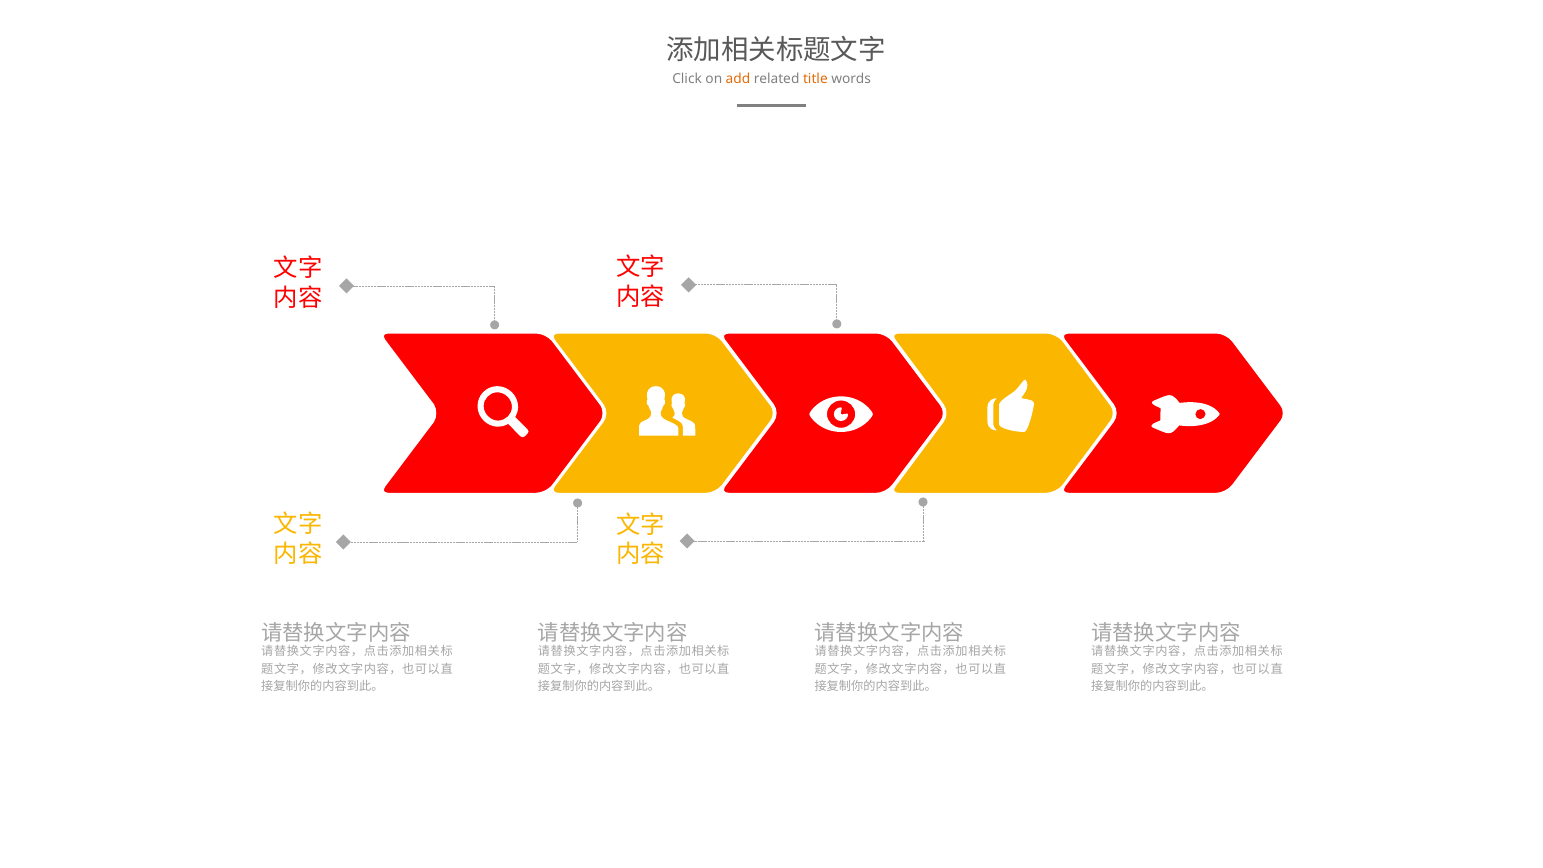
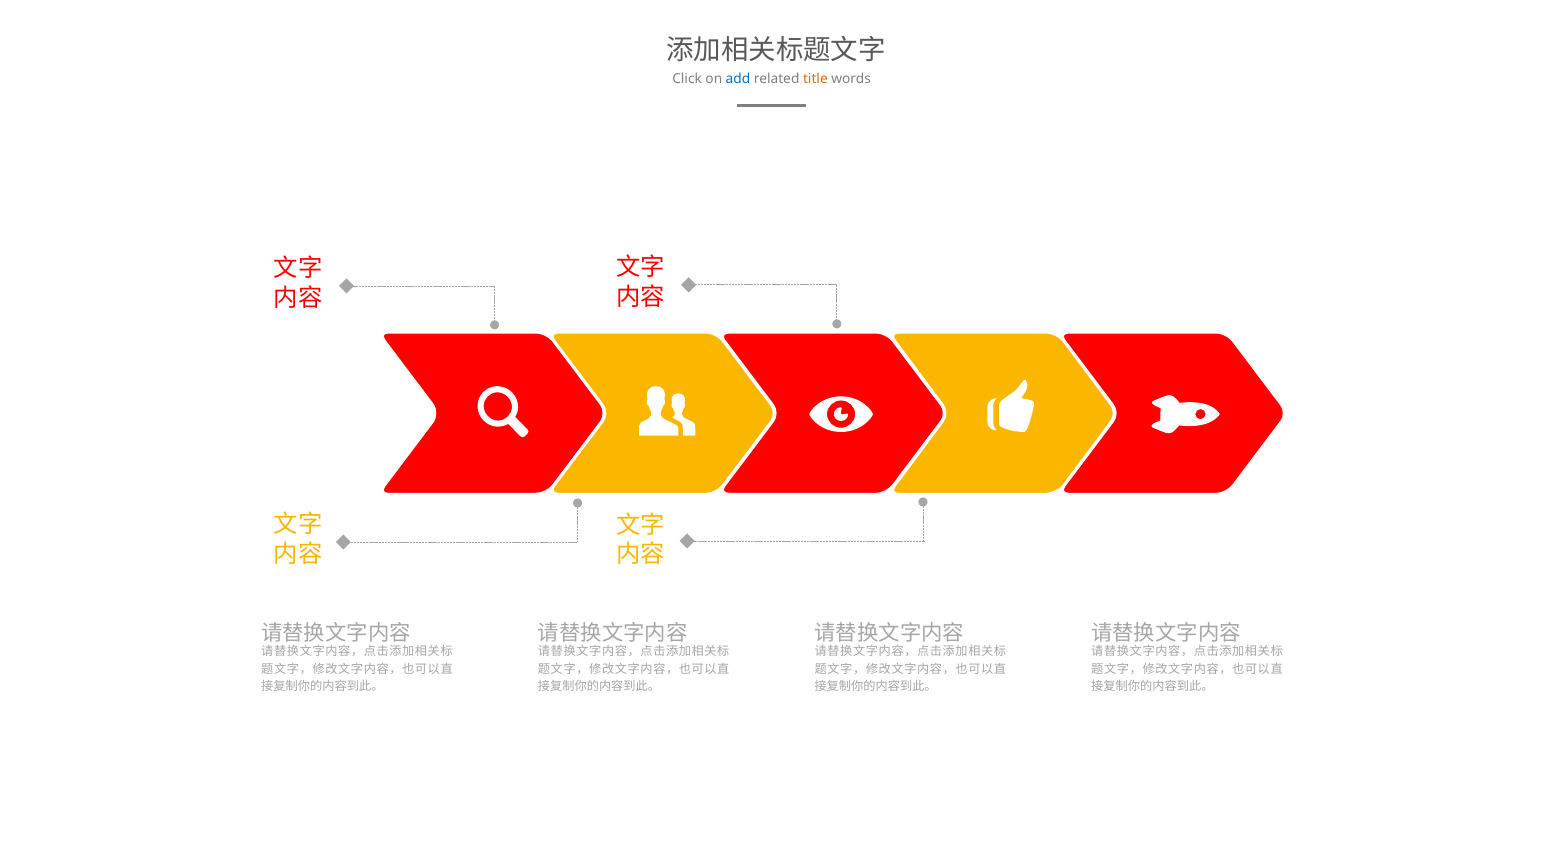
add colour: orange -> blue (738, 79)
